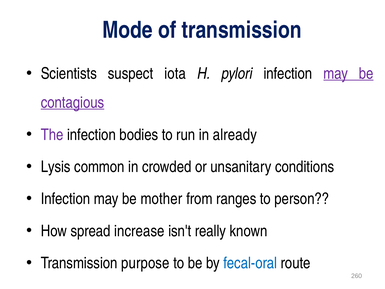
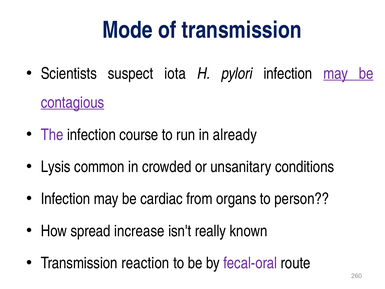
bodies: bodies -> course (139, 135)
mother: mother -> cardiac (162, 199)
ranges: ranges -> organs (236, 199)
purpose: purpose -> reaction (145, 263)
fecal-oral colour: blue -> purple (250, 263)
